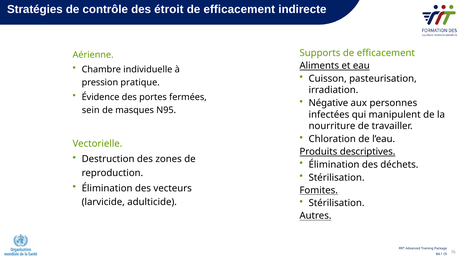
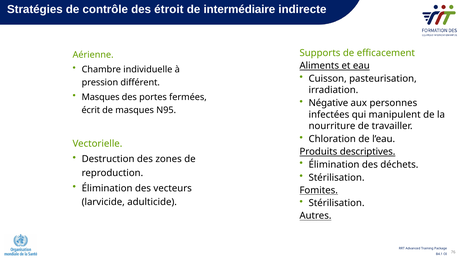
efficacement: efficacement -> intermédiaire (239, 9)
pratique: pratique -> différent (140, 83)
Évidence: Évidence -> Masques (101, 97)
sein: sein -> écrit (91, 110)
